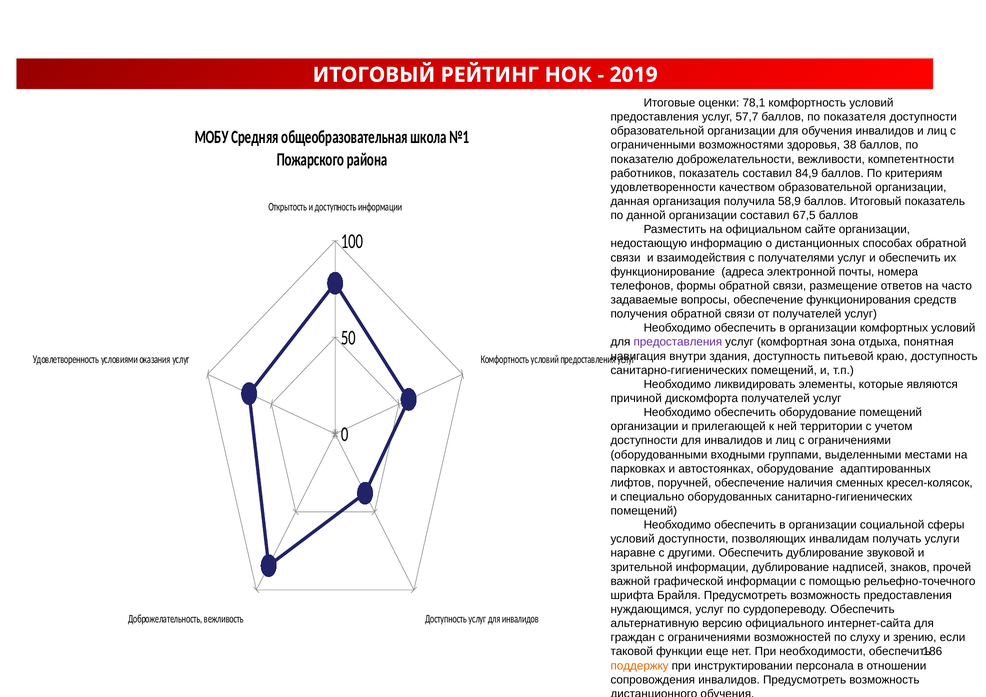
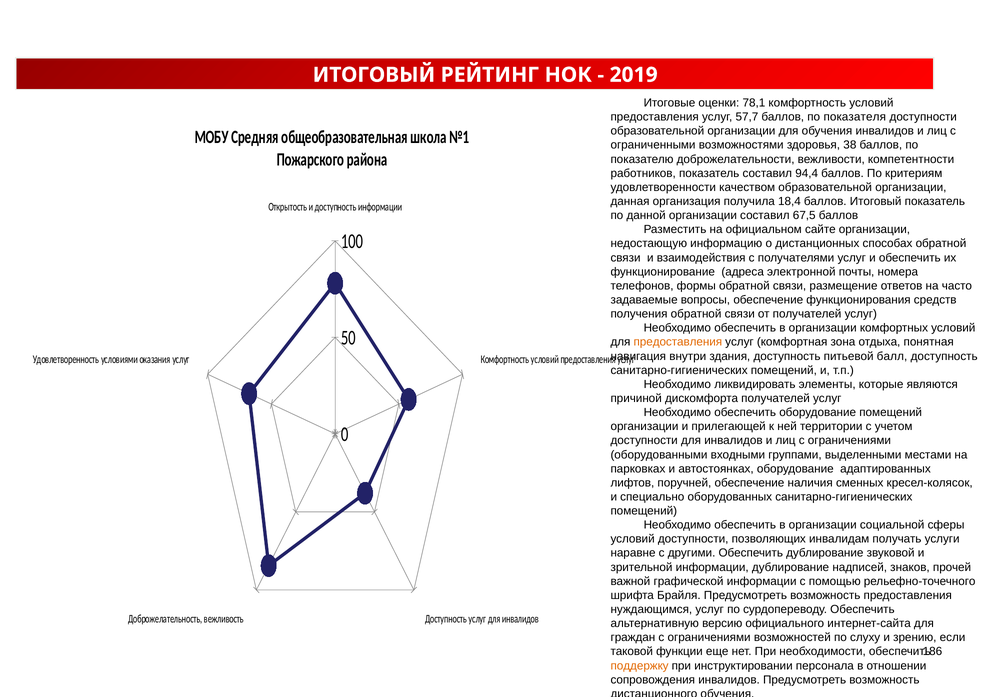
84,9: 84,9 -> 94,4 (807, 173)
58,9: 58,9 -> 18,4 (789, 201)
предоставления colour: purple -> orange (678, 342)
краю: краю -> балл (892, 356)
